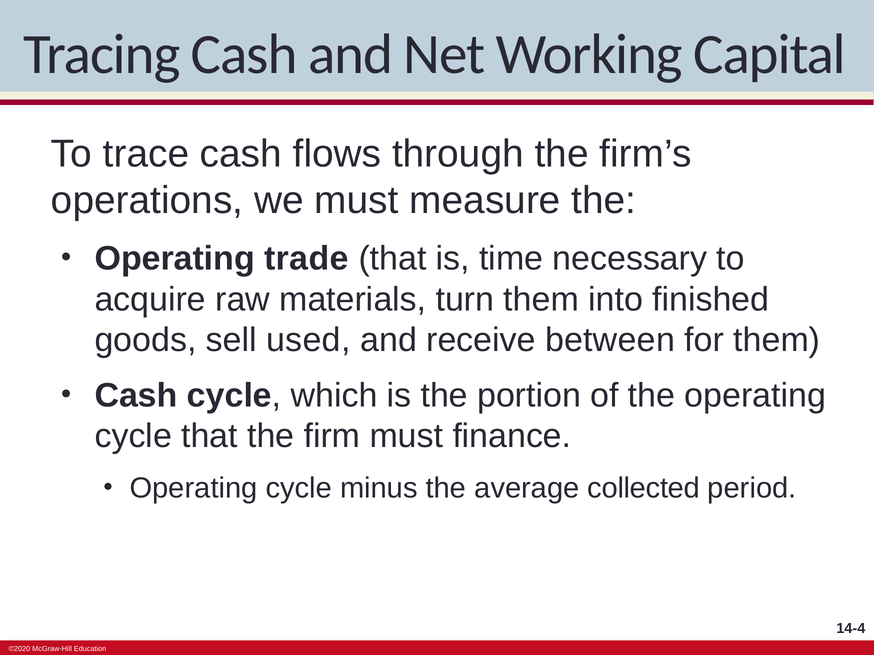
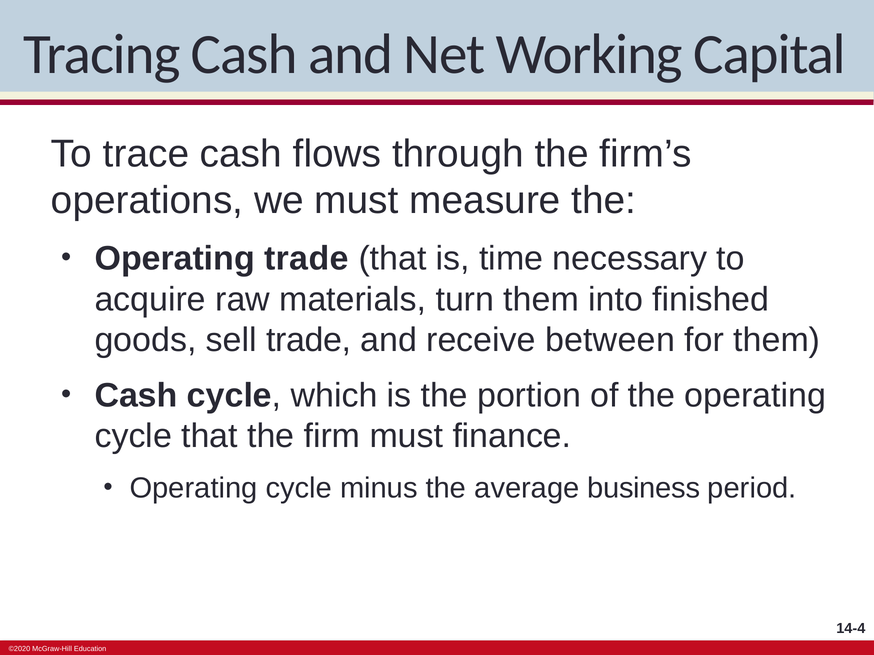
sell used: used -> trade (309, 340)
collected: collected -> business (644, 489)
